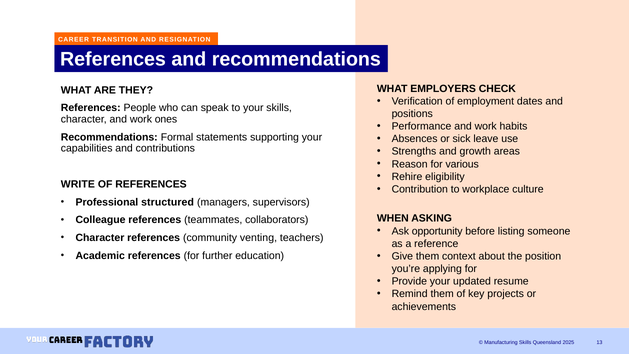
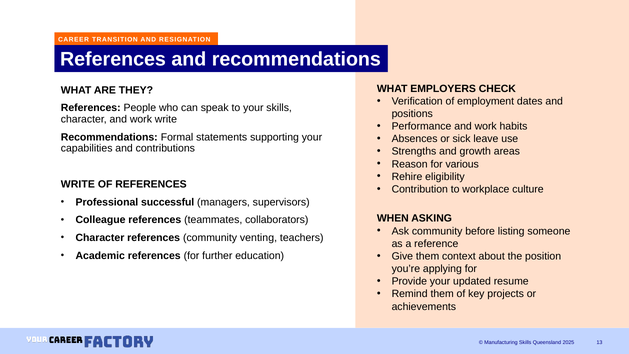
work ones: ones -> write (166, 119)
structured: structured -> successful (168, 202)
Ask opportunity: opportunity -> community (437, 231)
